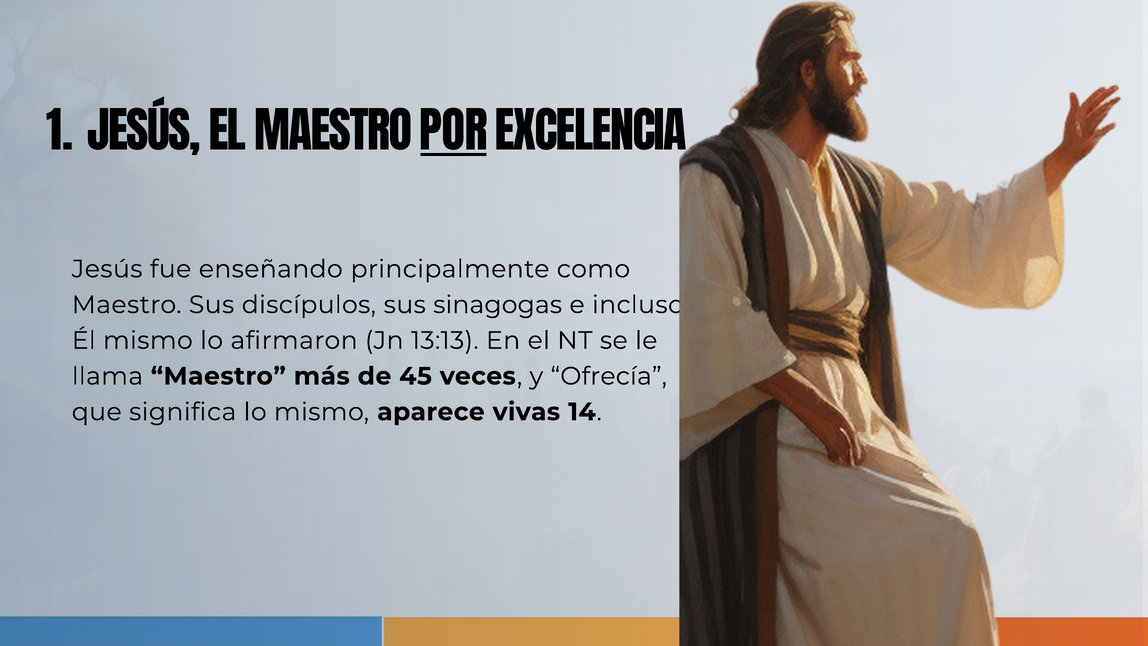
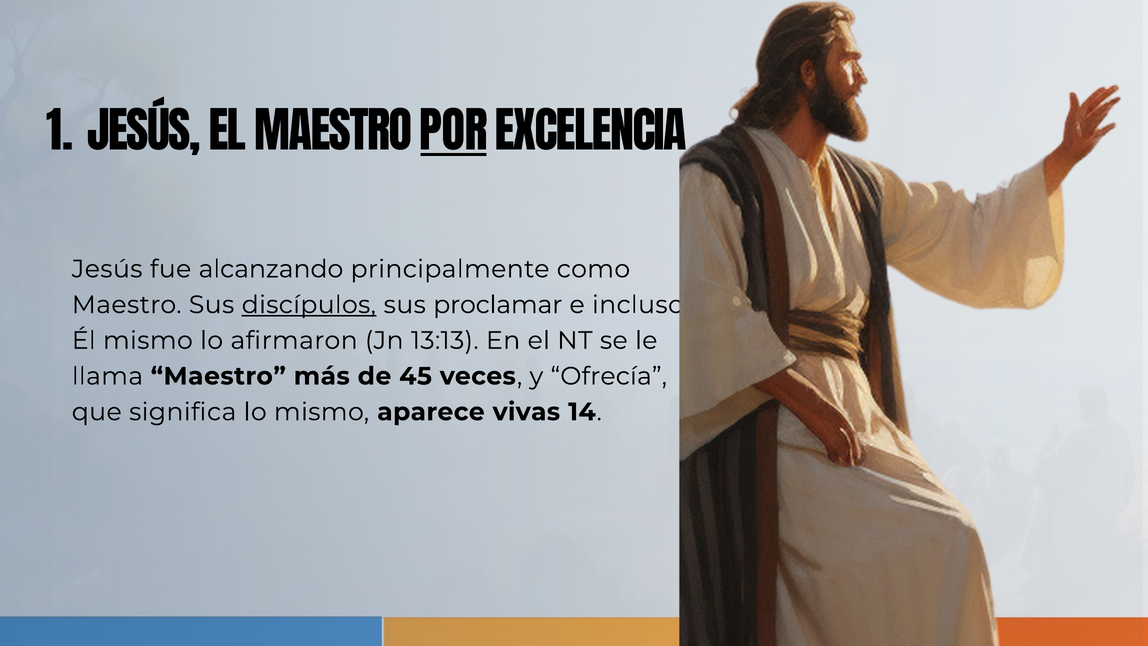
enseñando: enseñando -> alcanzando (271, 269)
discípulos underline: none -> present (309, 305)
sinagogas: sinagogas -> proclamar (498, 305)
